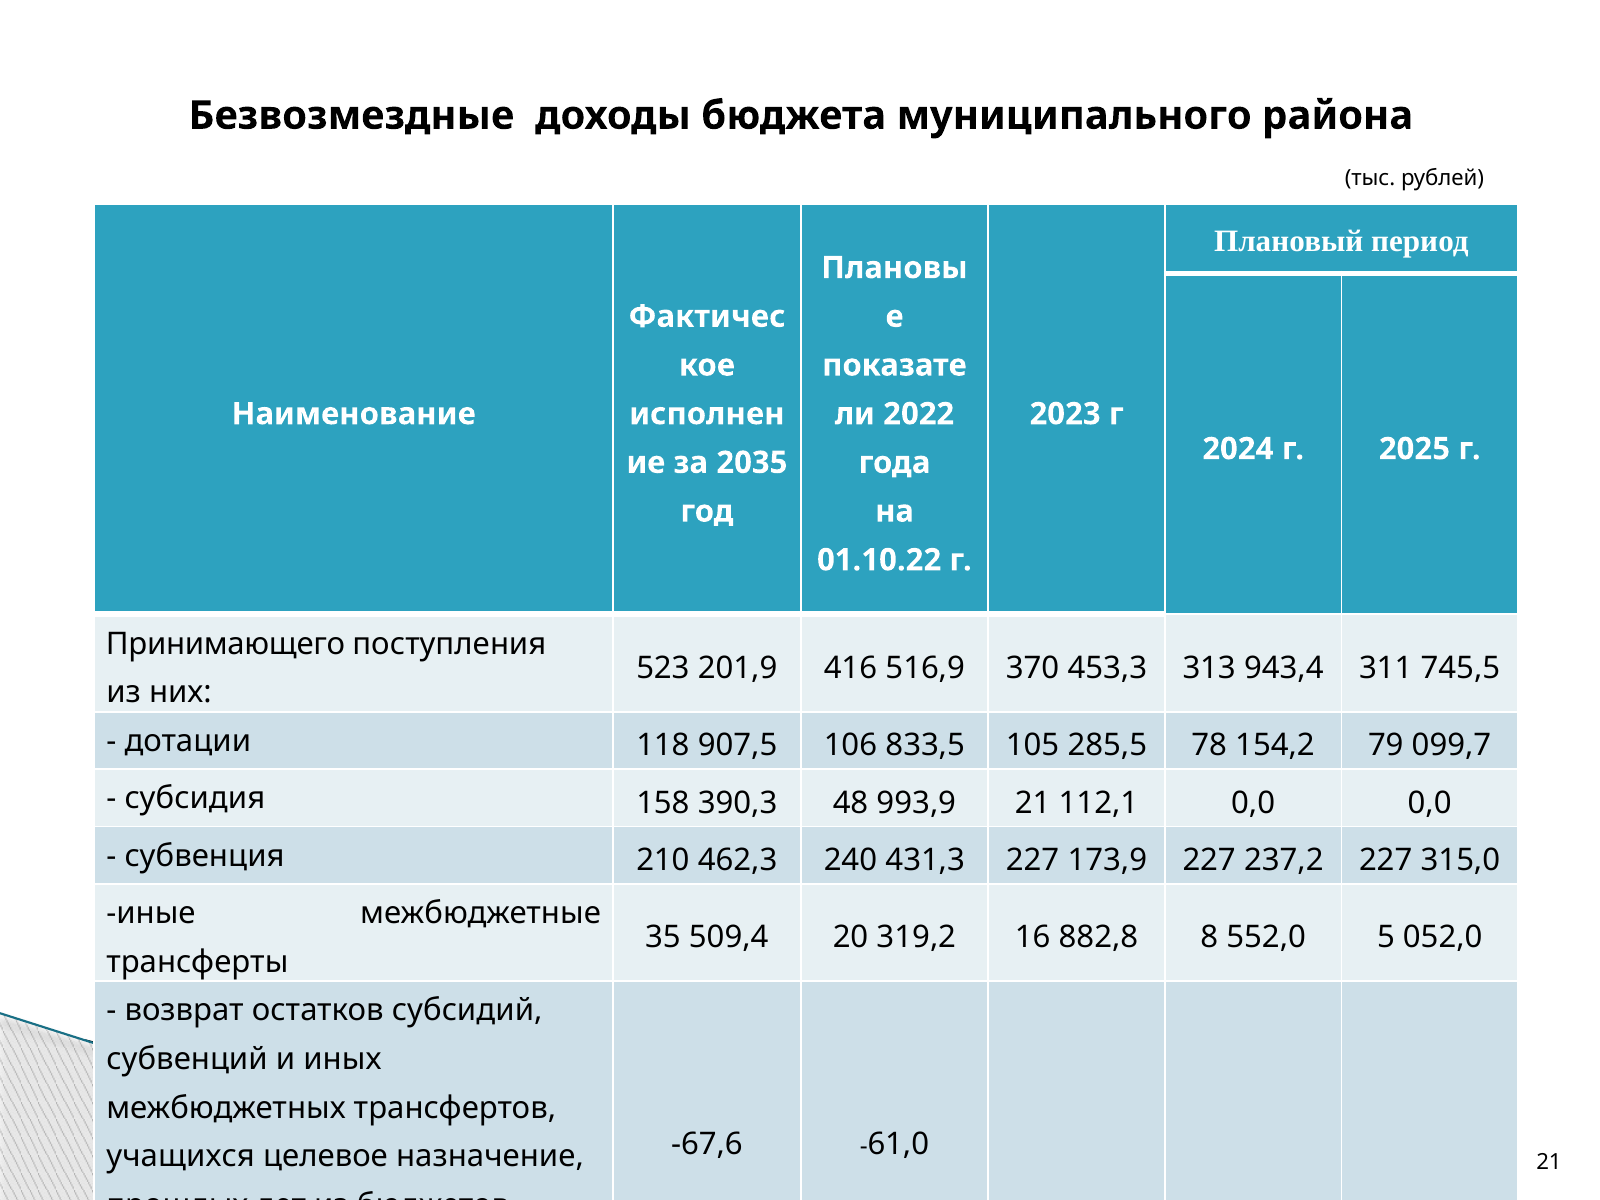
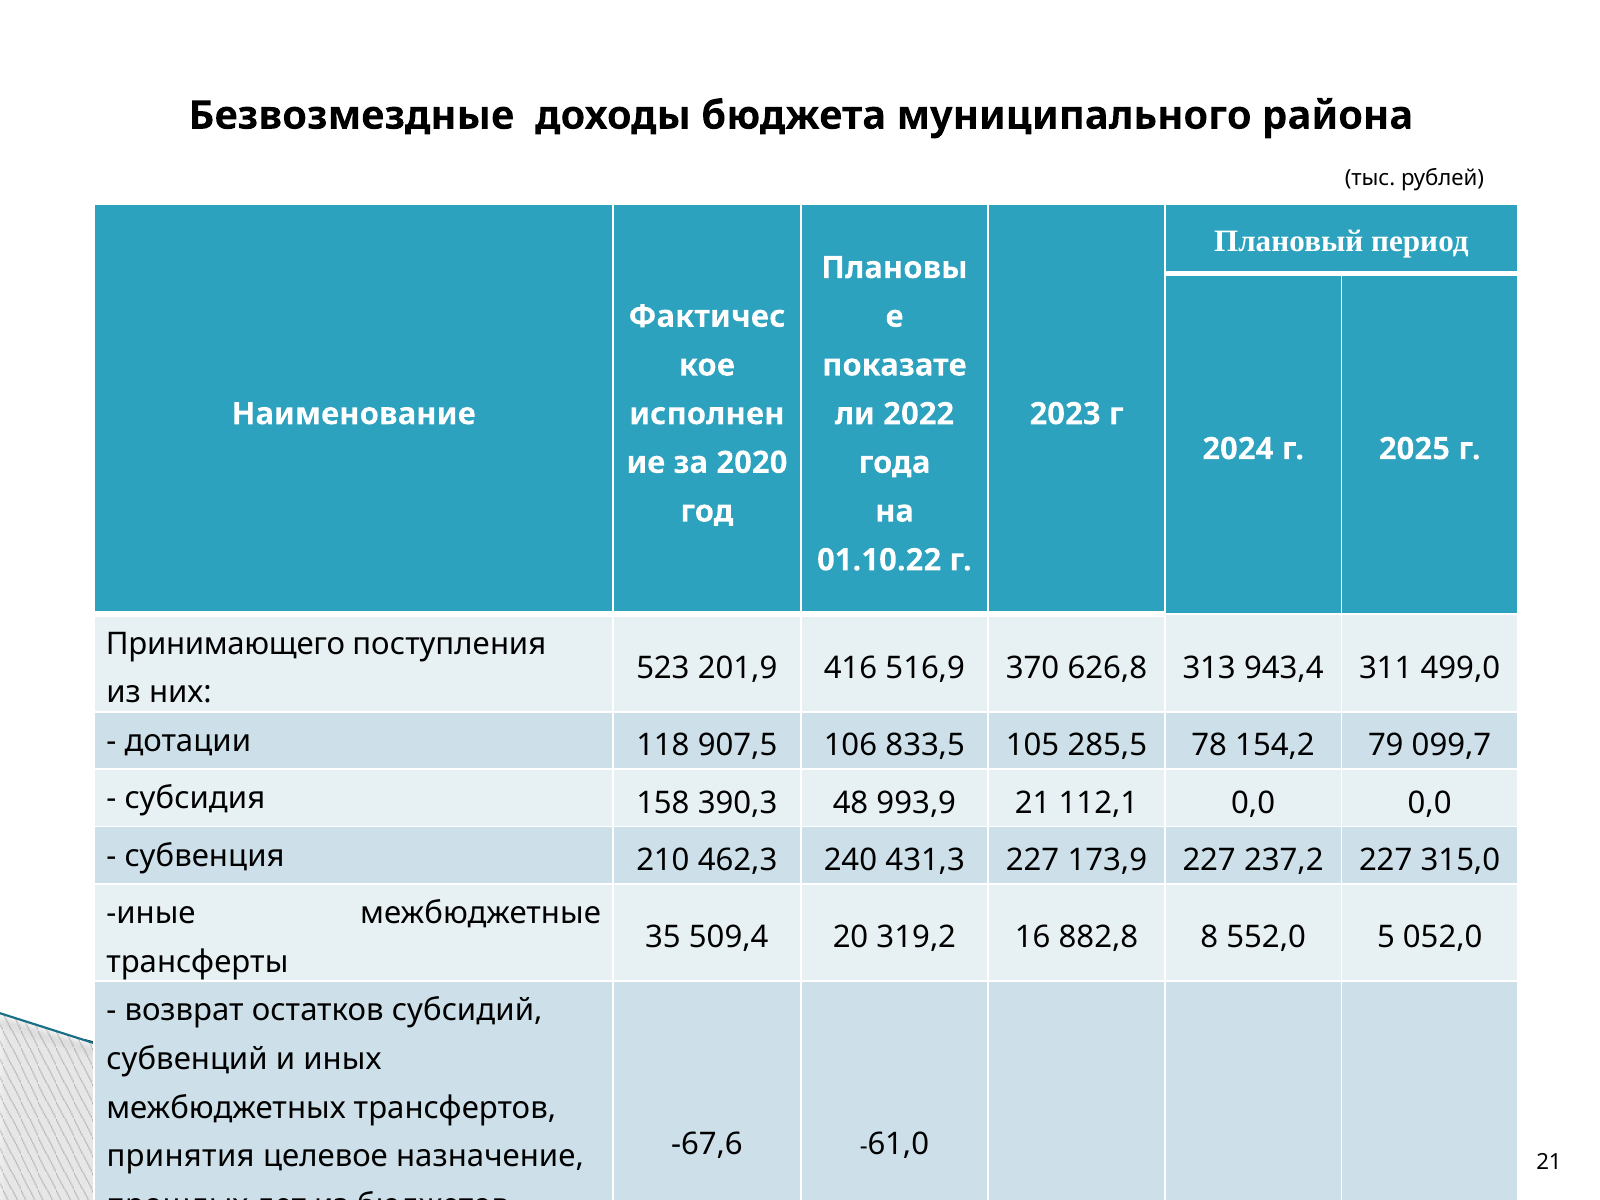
2035: 2035 -> 2020 (752, 463)
453,3: 453,3 -> 626,8 (1107, 668)
745,5: 745,5 -> 499,0 (1460, 668)
учащихся: учащихся -> принятия (181, 1157)
